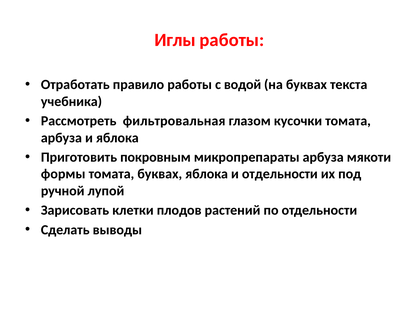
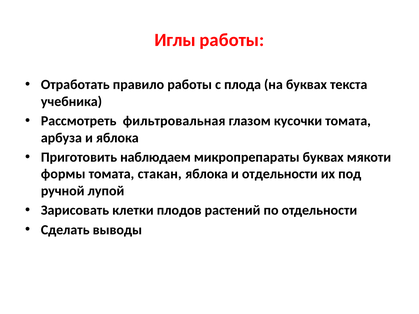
водой: водой -> плода (243, 85)
покровным: покровным -> наблюдаем (156, 157)
микропрепараты арбуза: арбуза -> буквах (323, 157)
томата буквах: буквах -> стакан (160, 174)
